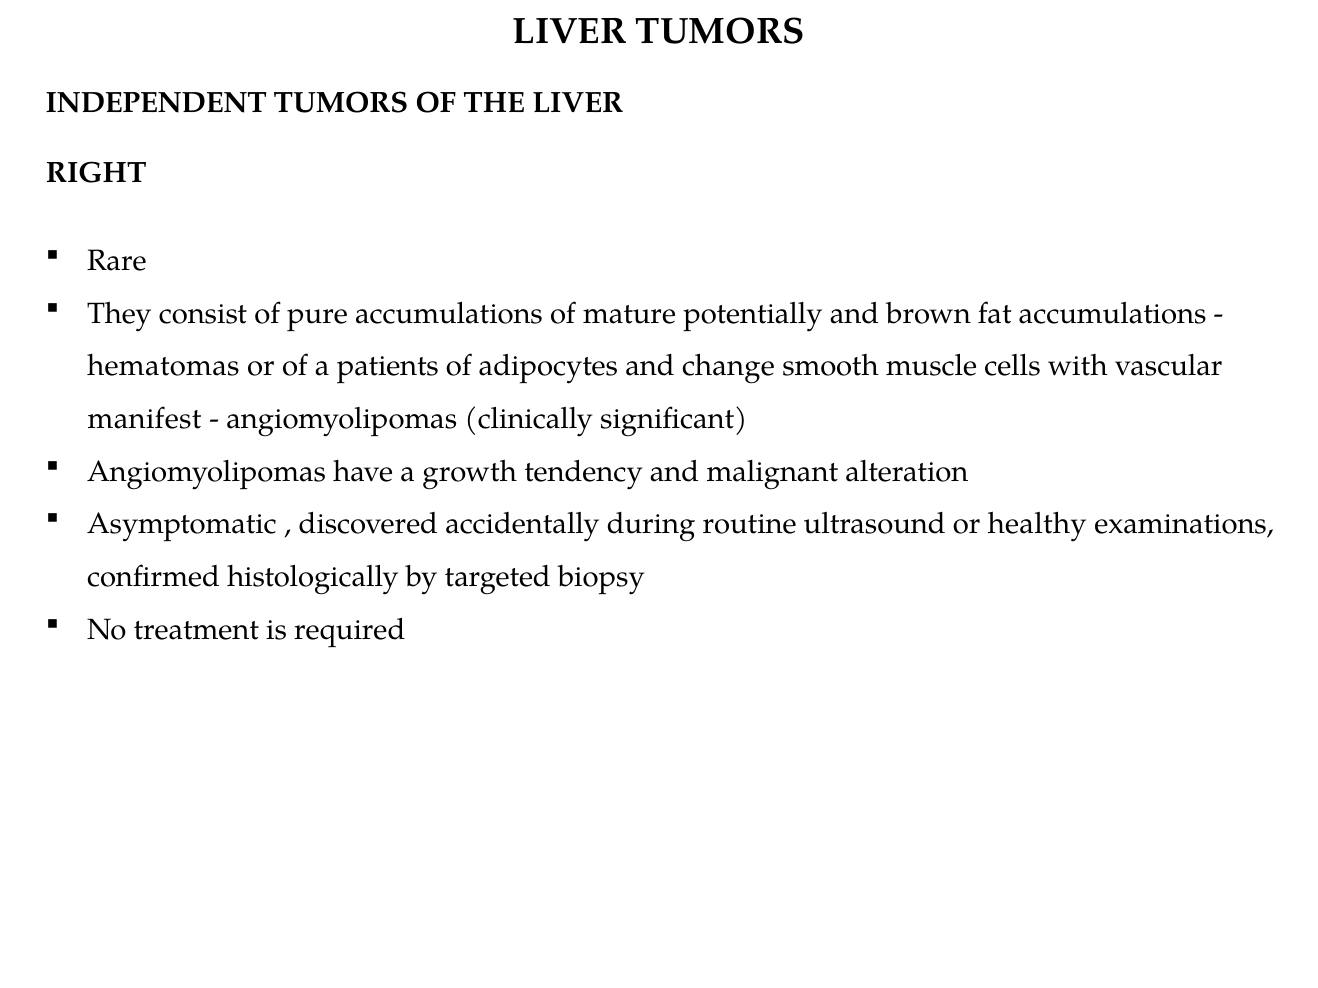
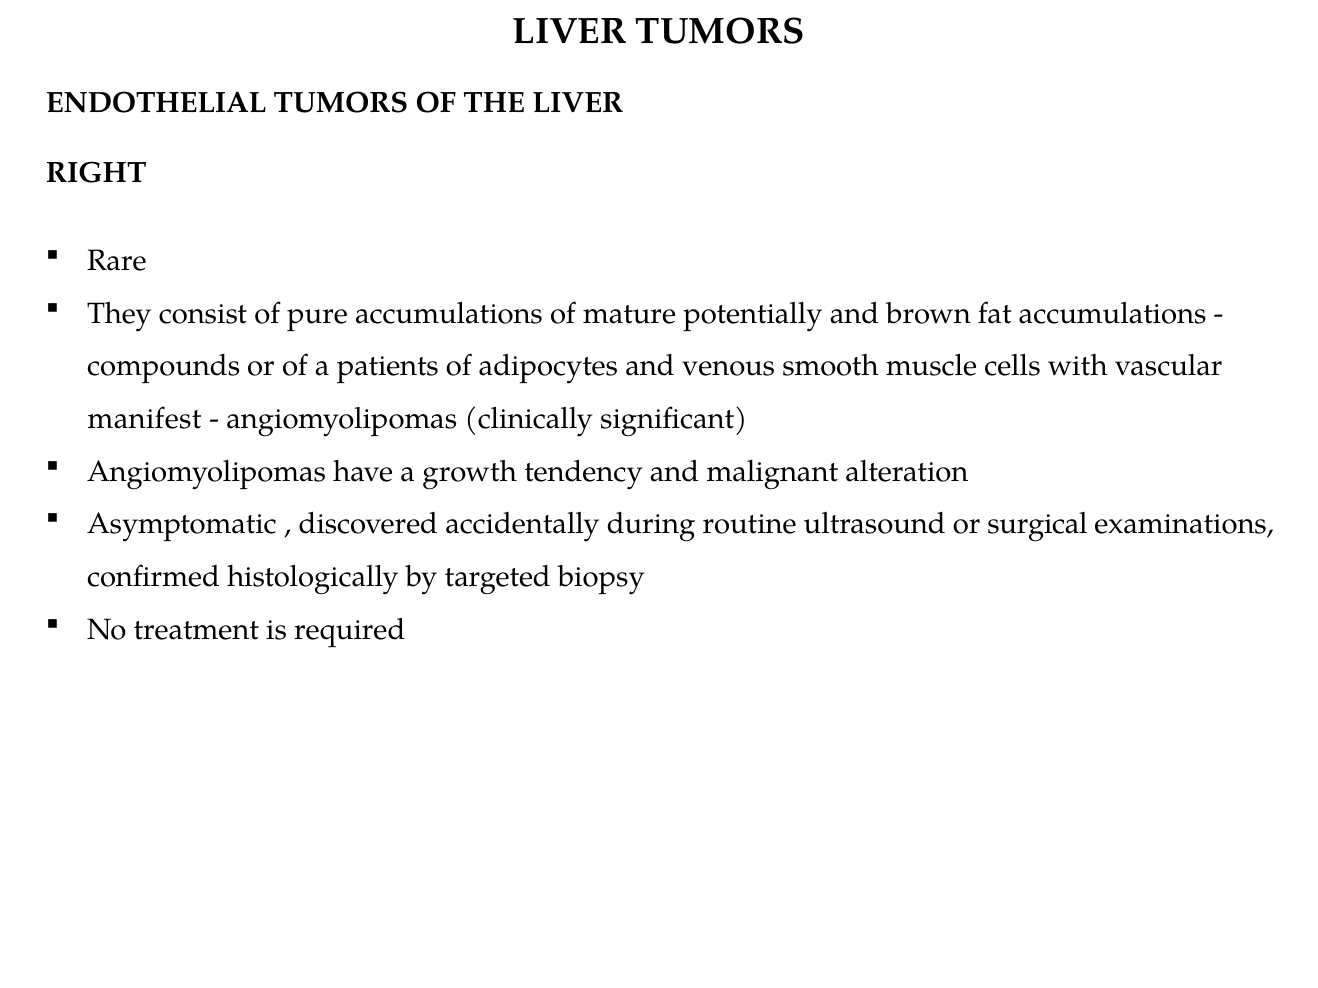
INDEPENDENT: INDEPENDENT -> ENDOTHELIAL (156, 103)
hematomas: hematomas -> compounds (164, 366)
change: change -> venous (729, 366)
healthy: healthy -> surgical (1038, 524)
